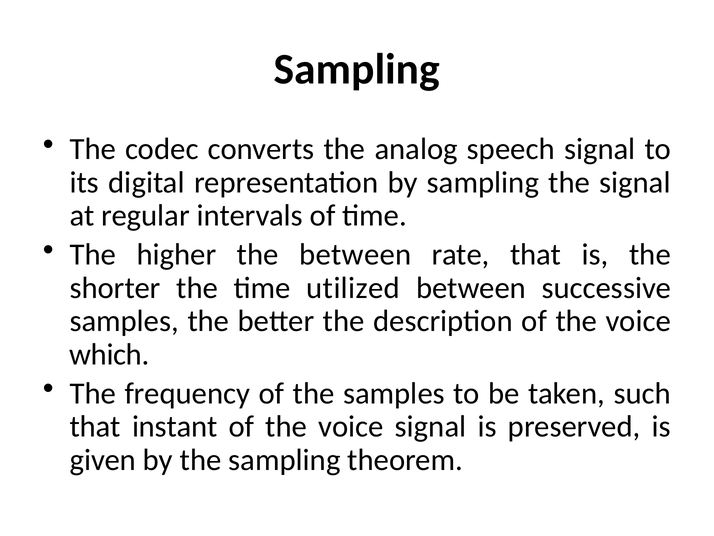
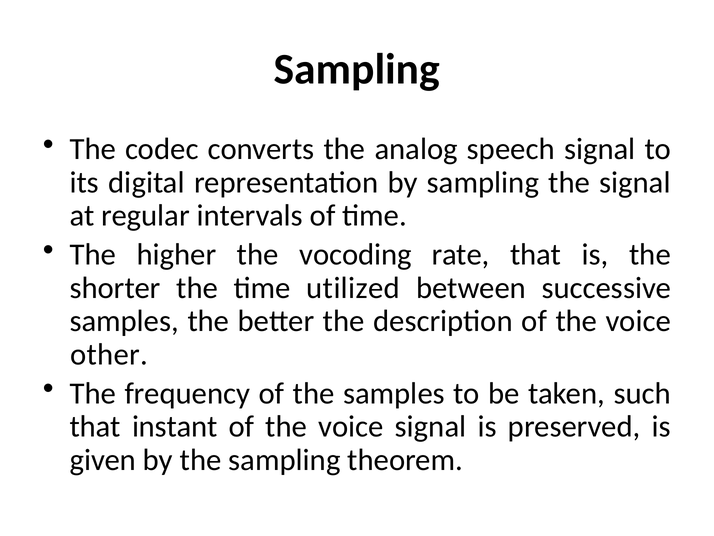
the between: between -> vocoding (355, 255)
which: which -> other (109, 354)
